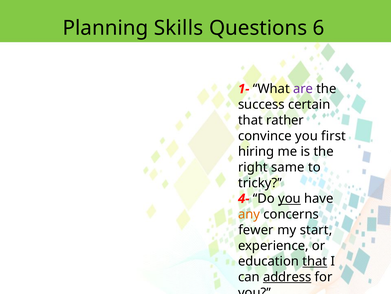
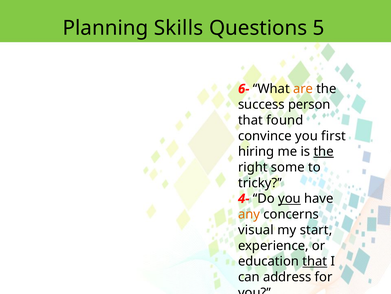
6: 6 -> 5 (319, 28)
1-: 1- -> 6- (244, 89)
are colour: purple -> orange (303, 89)
certain: certain -> person (309, 104)
rather: rather -> found (285, 120)
the underline: none -> present (324, 151)
same: same -> some (288, 167)
fewer: fewer -> visual (256, 229)
address underline: present -> none (287, 276)
